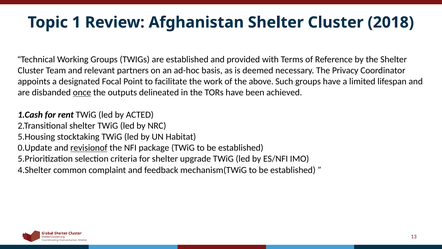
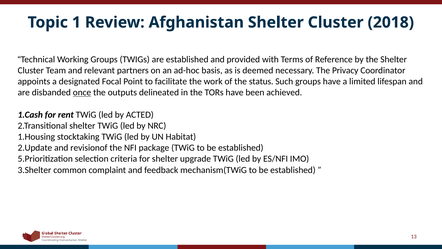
above: above -> status (261, 81)
5.Housing: 5.Housing -> 1.Housing (36, 137)
0.Update: 0.Update -> 2.Update (35, 148)
revisionof underline: present -> none (89, 148)
4.Shelter: 4.Shelter -> 3.Shelter (34, 170)
